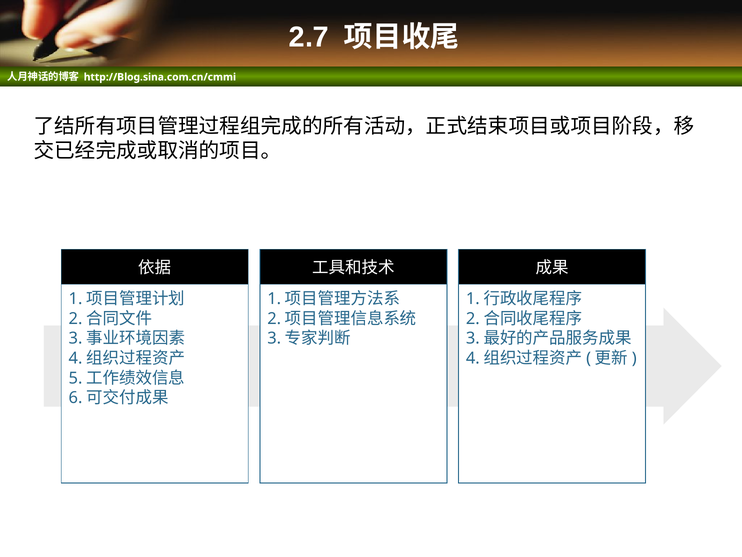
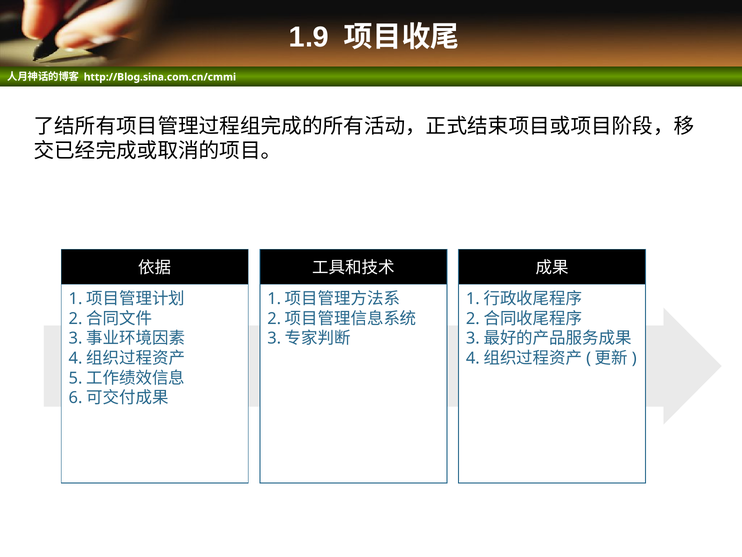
2.7: 2.7 -> 1.9 (309, 37)
